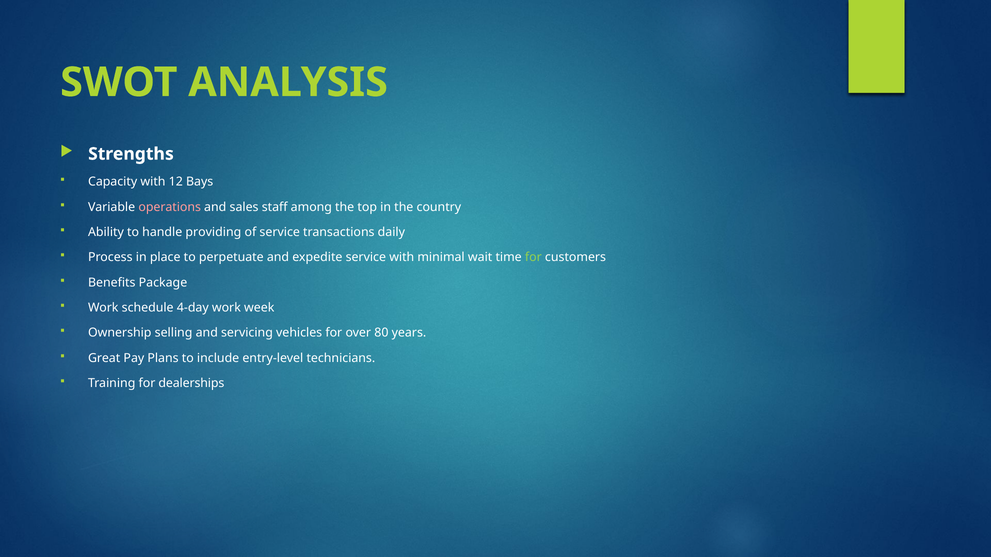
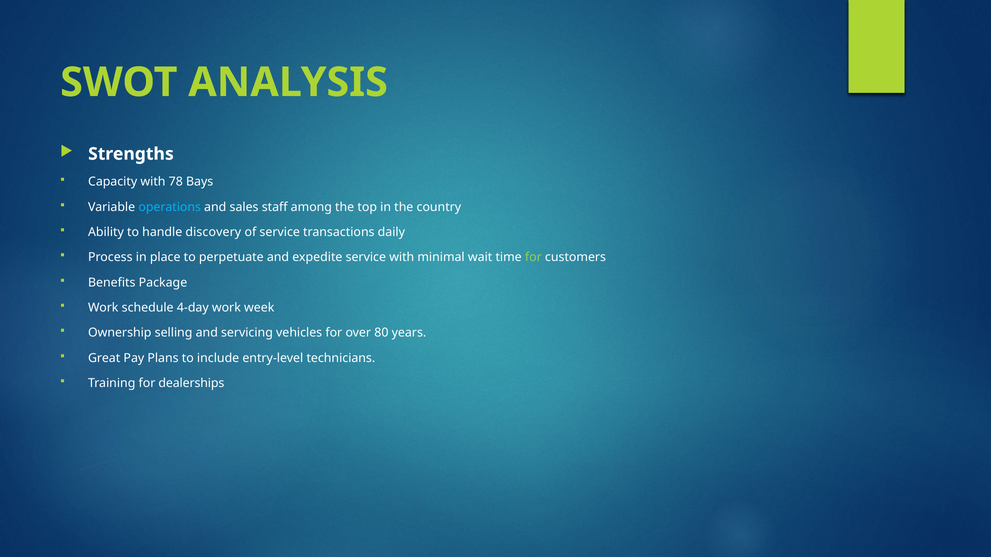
12: 12 -> 78 (176, 182)
operations colour: pink -> light blue (170, 207)
providing: providing -> discovery (213, 232)
